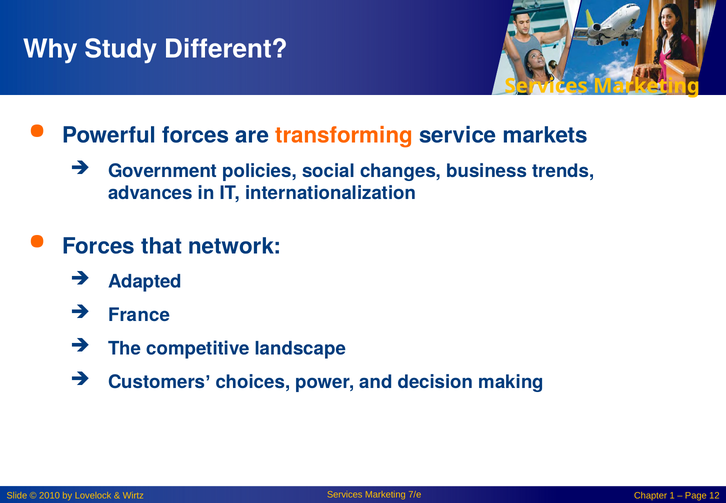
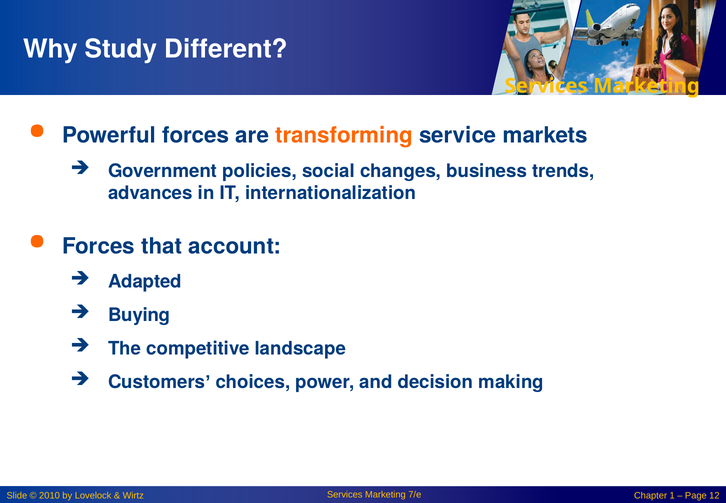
network: network -> account (235, 246)
France: France -> Buying (139, 315)
